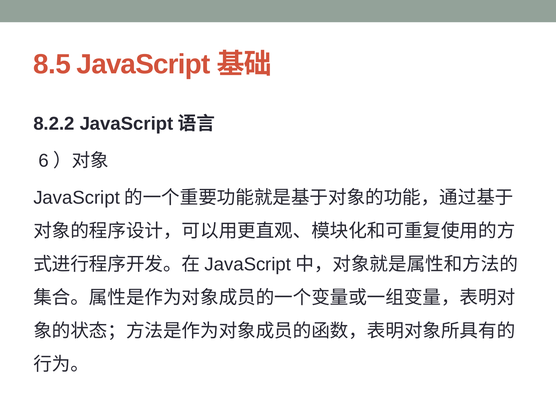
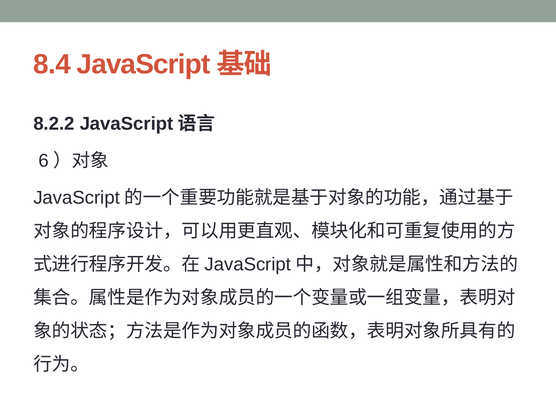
8.5: 8.5 -> 8.4 (52, 64)
